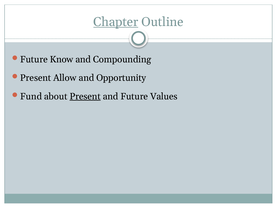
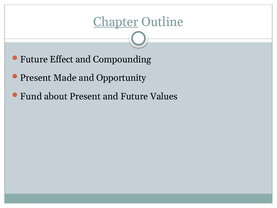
Know: Know -> Effect (62, 59)
Allow: Allow -> Made (65, 78)
Present underline: present -> none (85, 96)
